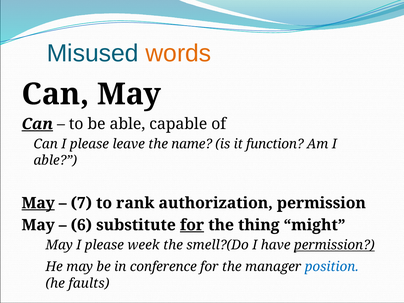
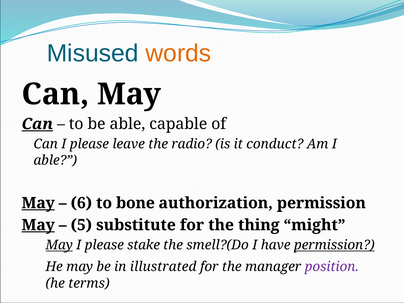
name: name -> radio (192, 144)
function: function -> conduct (275, 144)
7: 7 -> 6 (81, 203)
rank: rank -> bone (135, 203)
May underline: none -> present (38, 225)
6: 6 -> 5 (81, 225)
for underline: present -> none (192, 225)
May underline: none -> present (59, 245)
week: week -> stake (144, 245)
conference: conference -> illustrated (163, 267)
position colour: blue -> purple (332, 267)
faults: faults -> terms (89, 283)
